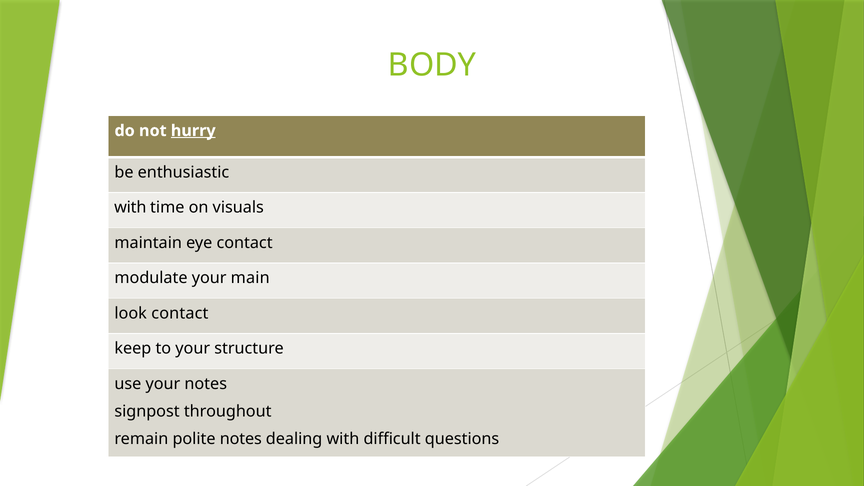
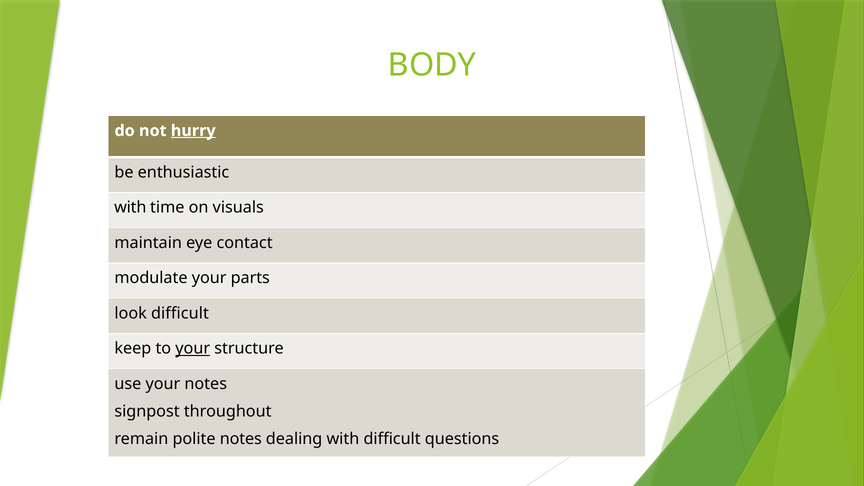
main: main -> parts (250, 278)
look contact: contact -> difficult (180, 313)
your underline: none -> present (193, 349)
